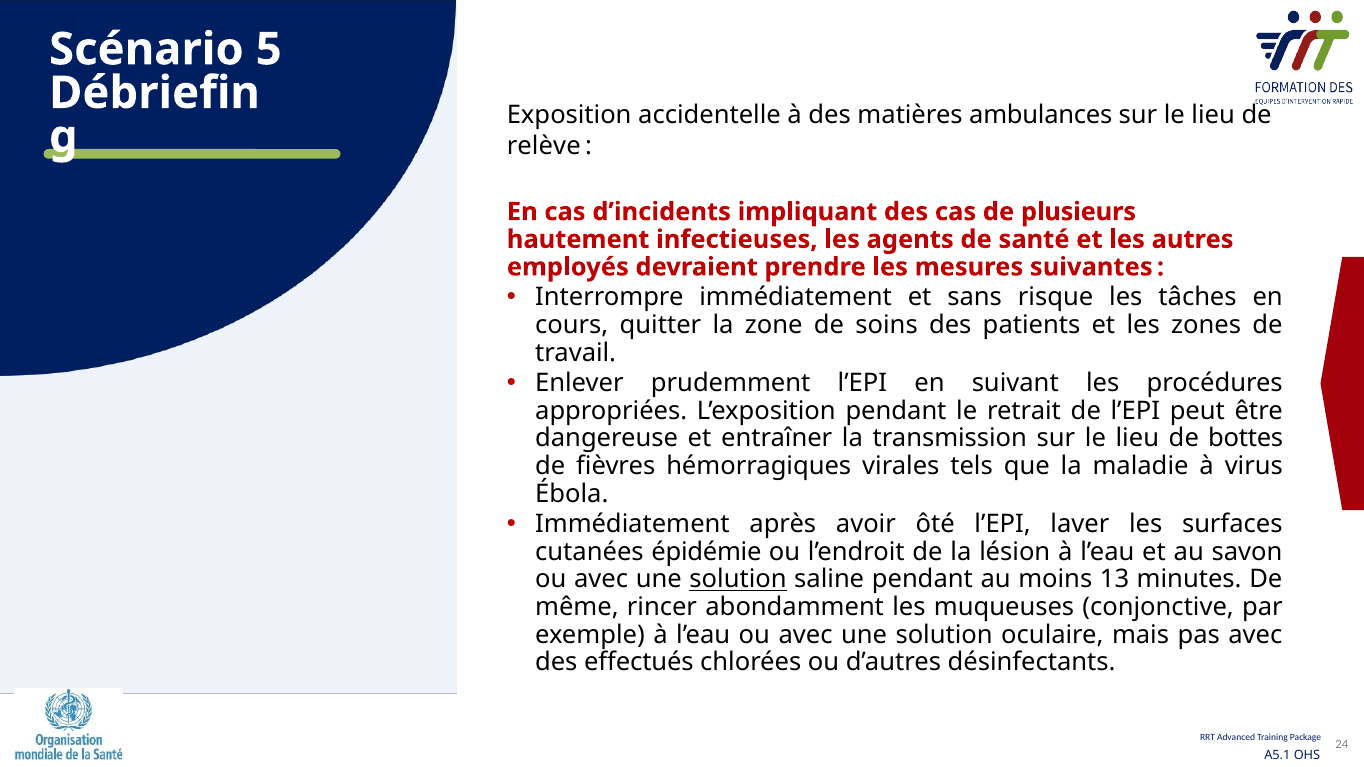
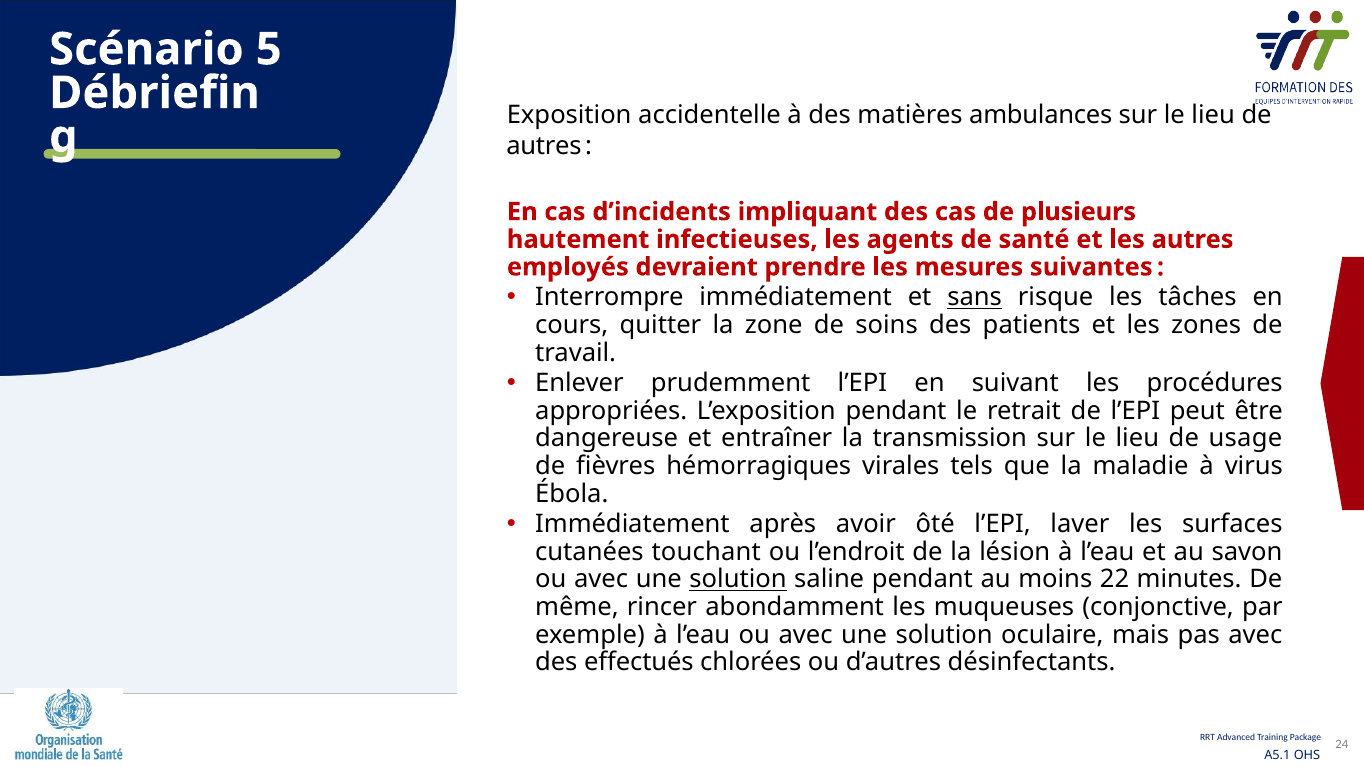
relève: relève -> autres (544, 146)
sans underline: none -> present (975, 298)
bottes: bottes -> usage (1245, 439)
épidémie: épidémie -> touchant (706, 552)
13: 13 -> 22 (1115, 580)
